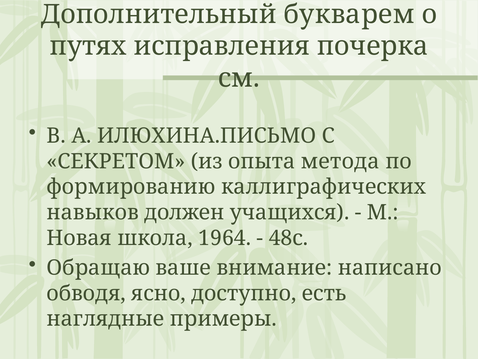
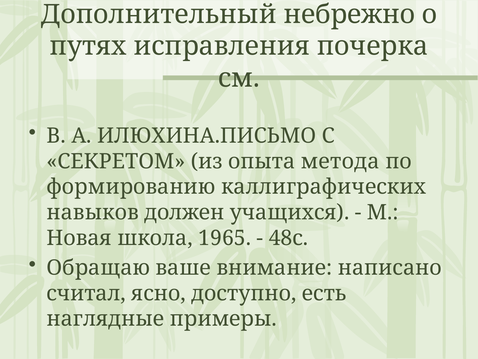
букварем: букварем -> небрежно (349, 14)
1964: 1964 -> 1965 (225, 238)
обводя: обводя -> считал (86, 293)
